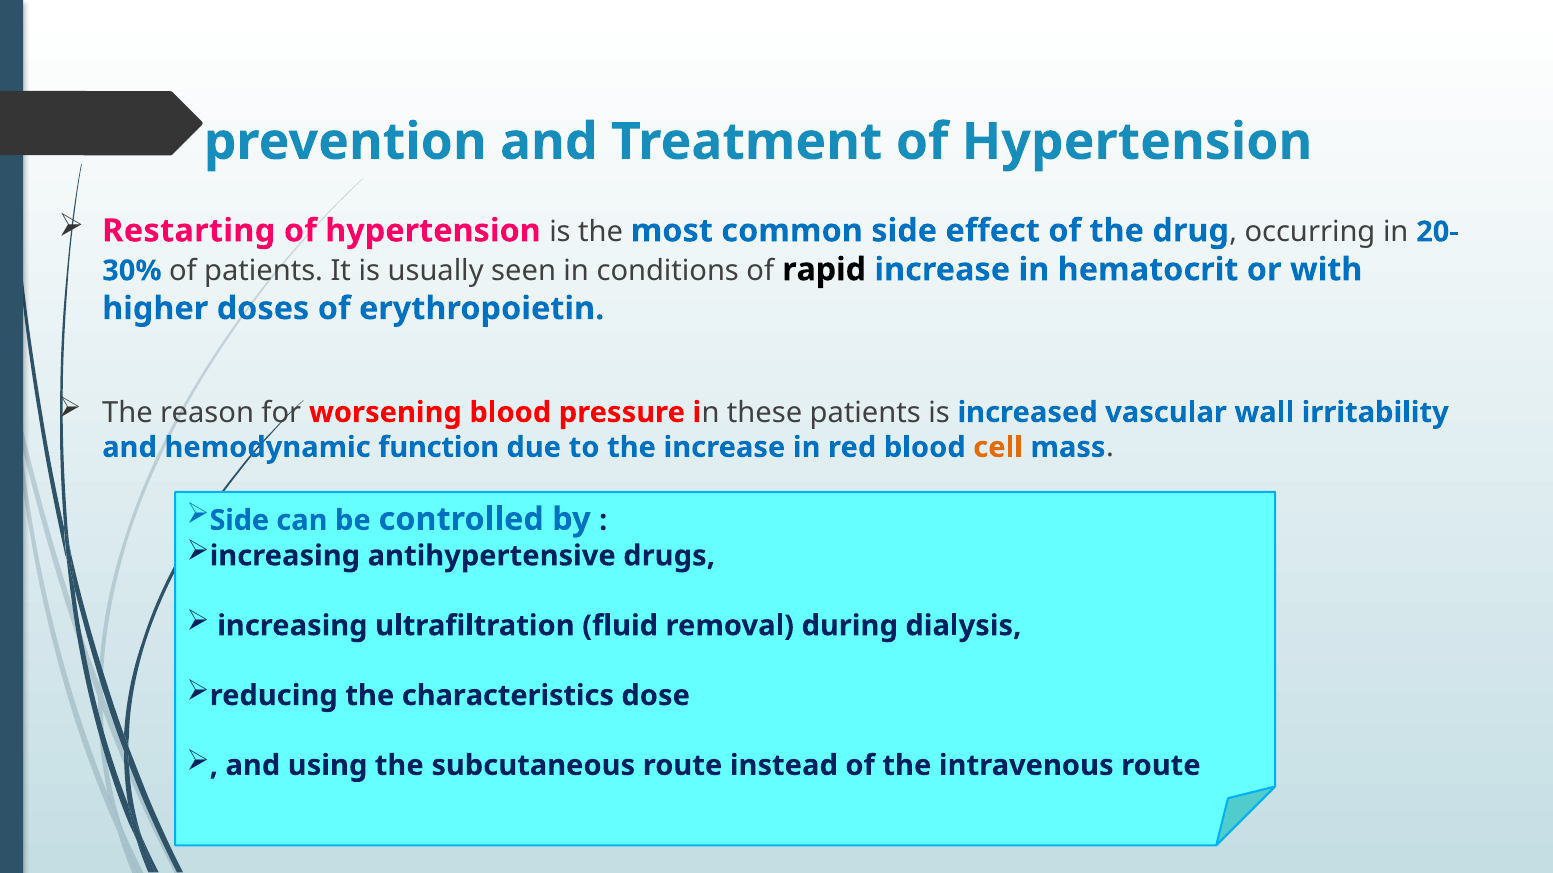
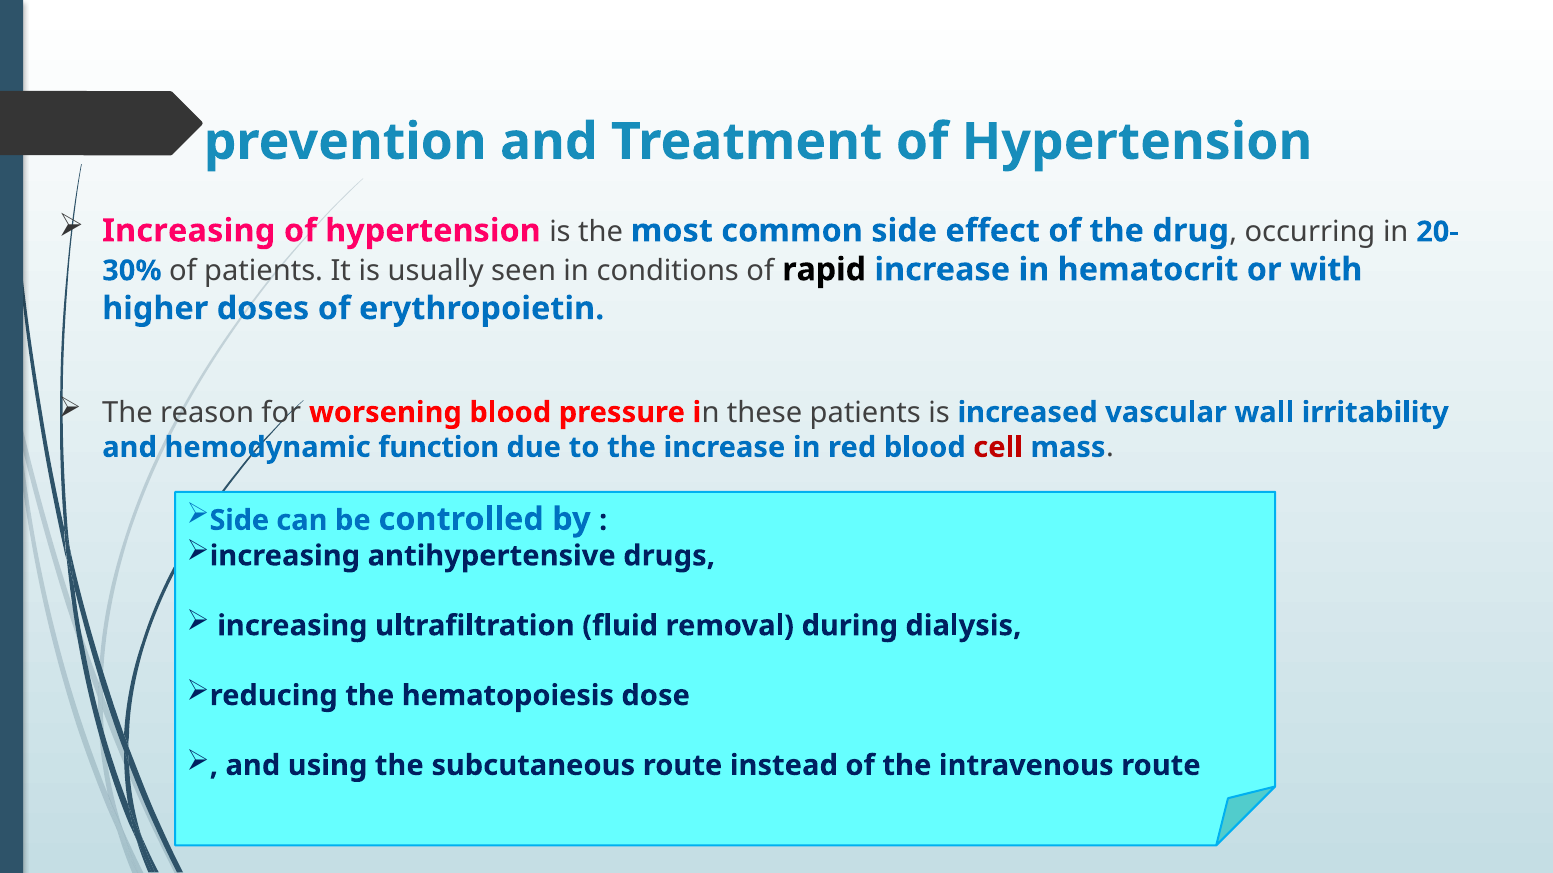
Restarting: Restarting -> Increasing (189, 231)
cell colour: orange -> red (998, 448)
characteristics: characteristics -> hematopoiesis (508, 696)
